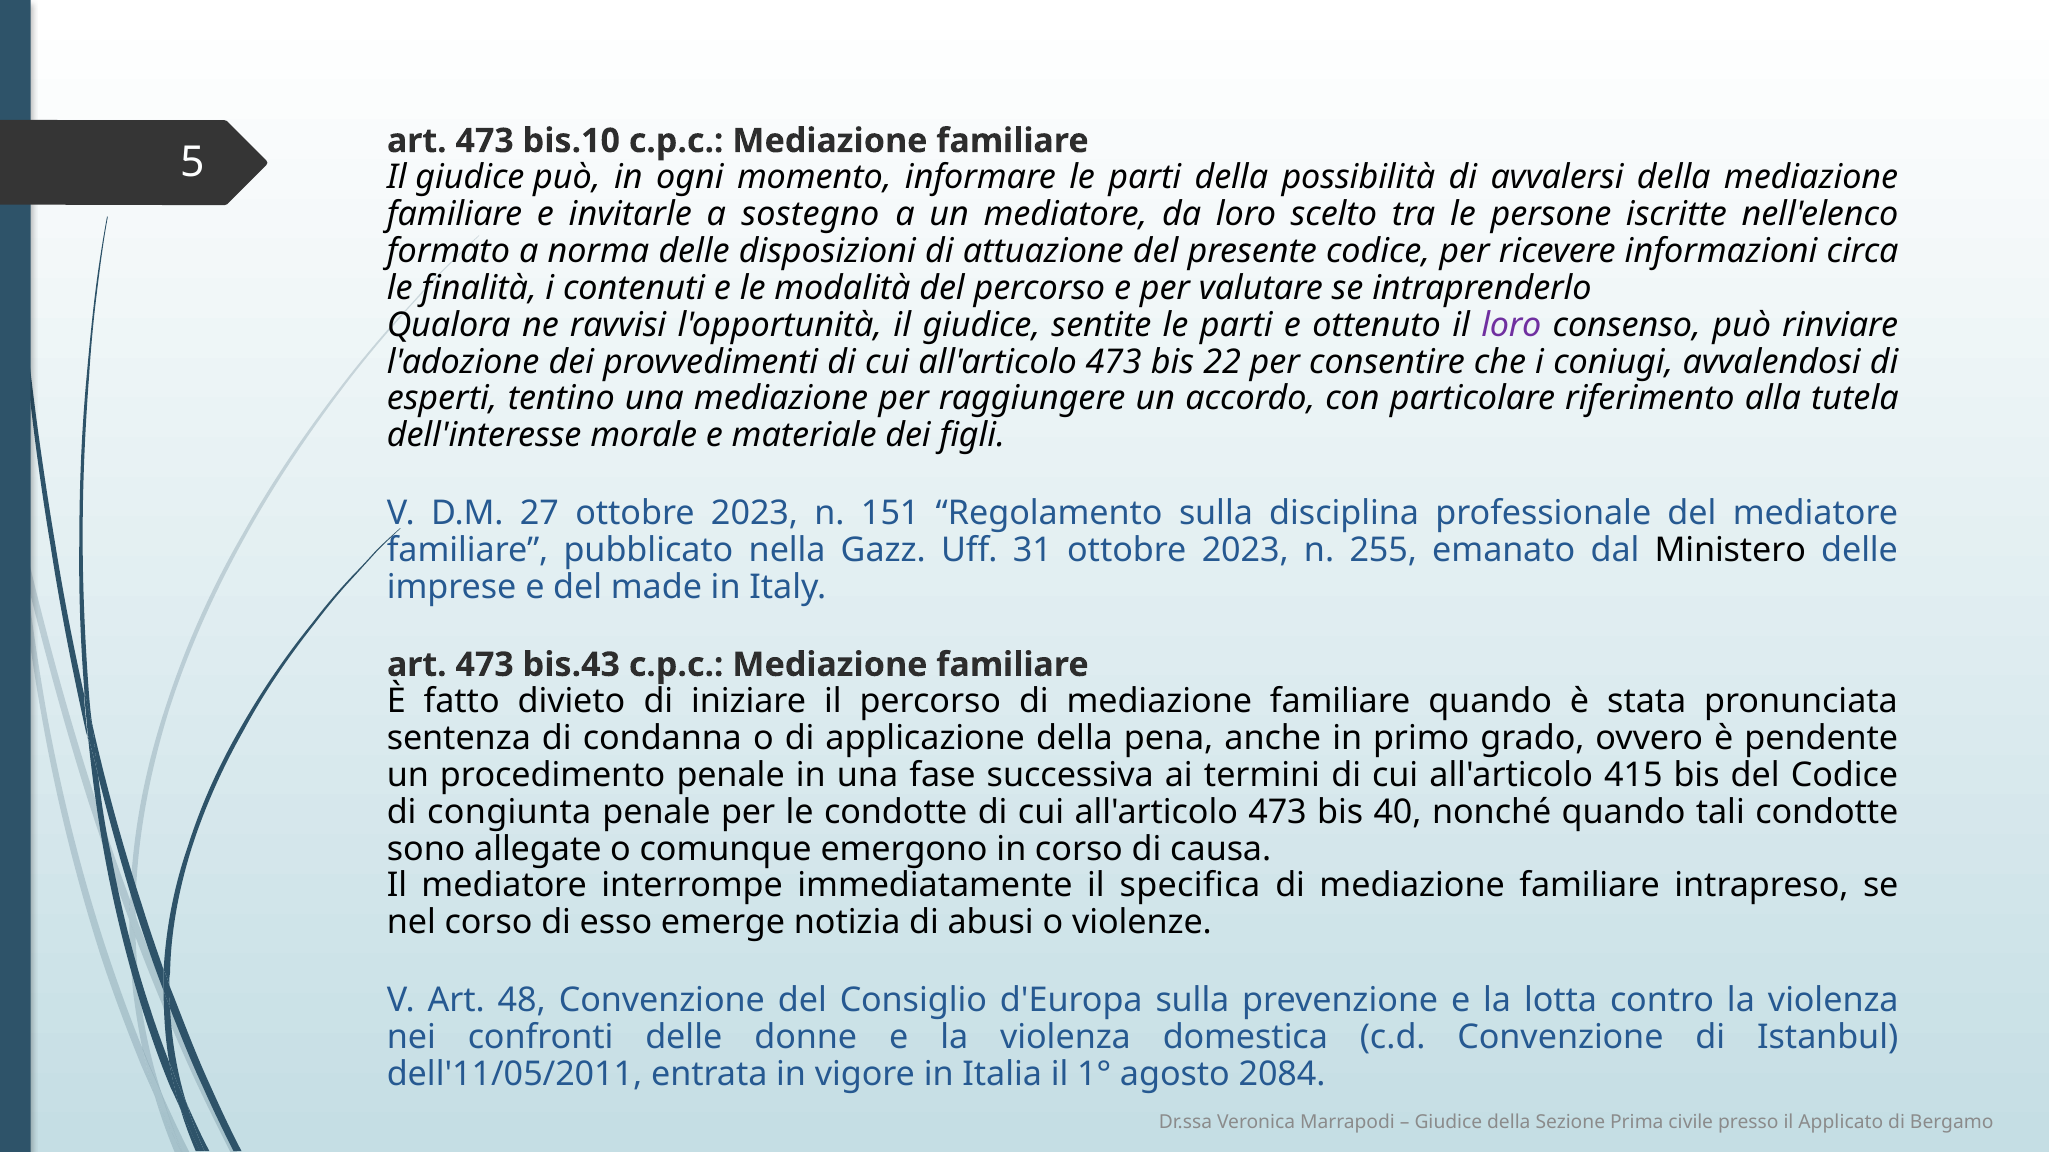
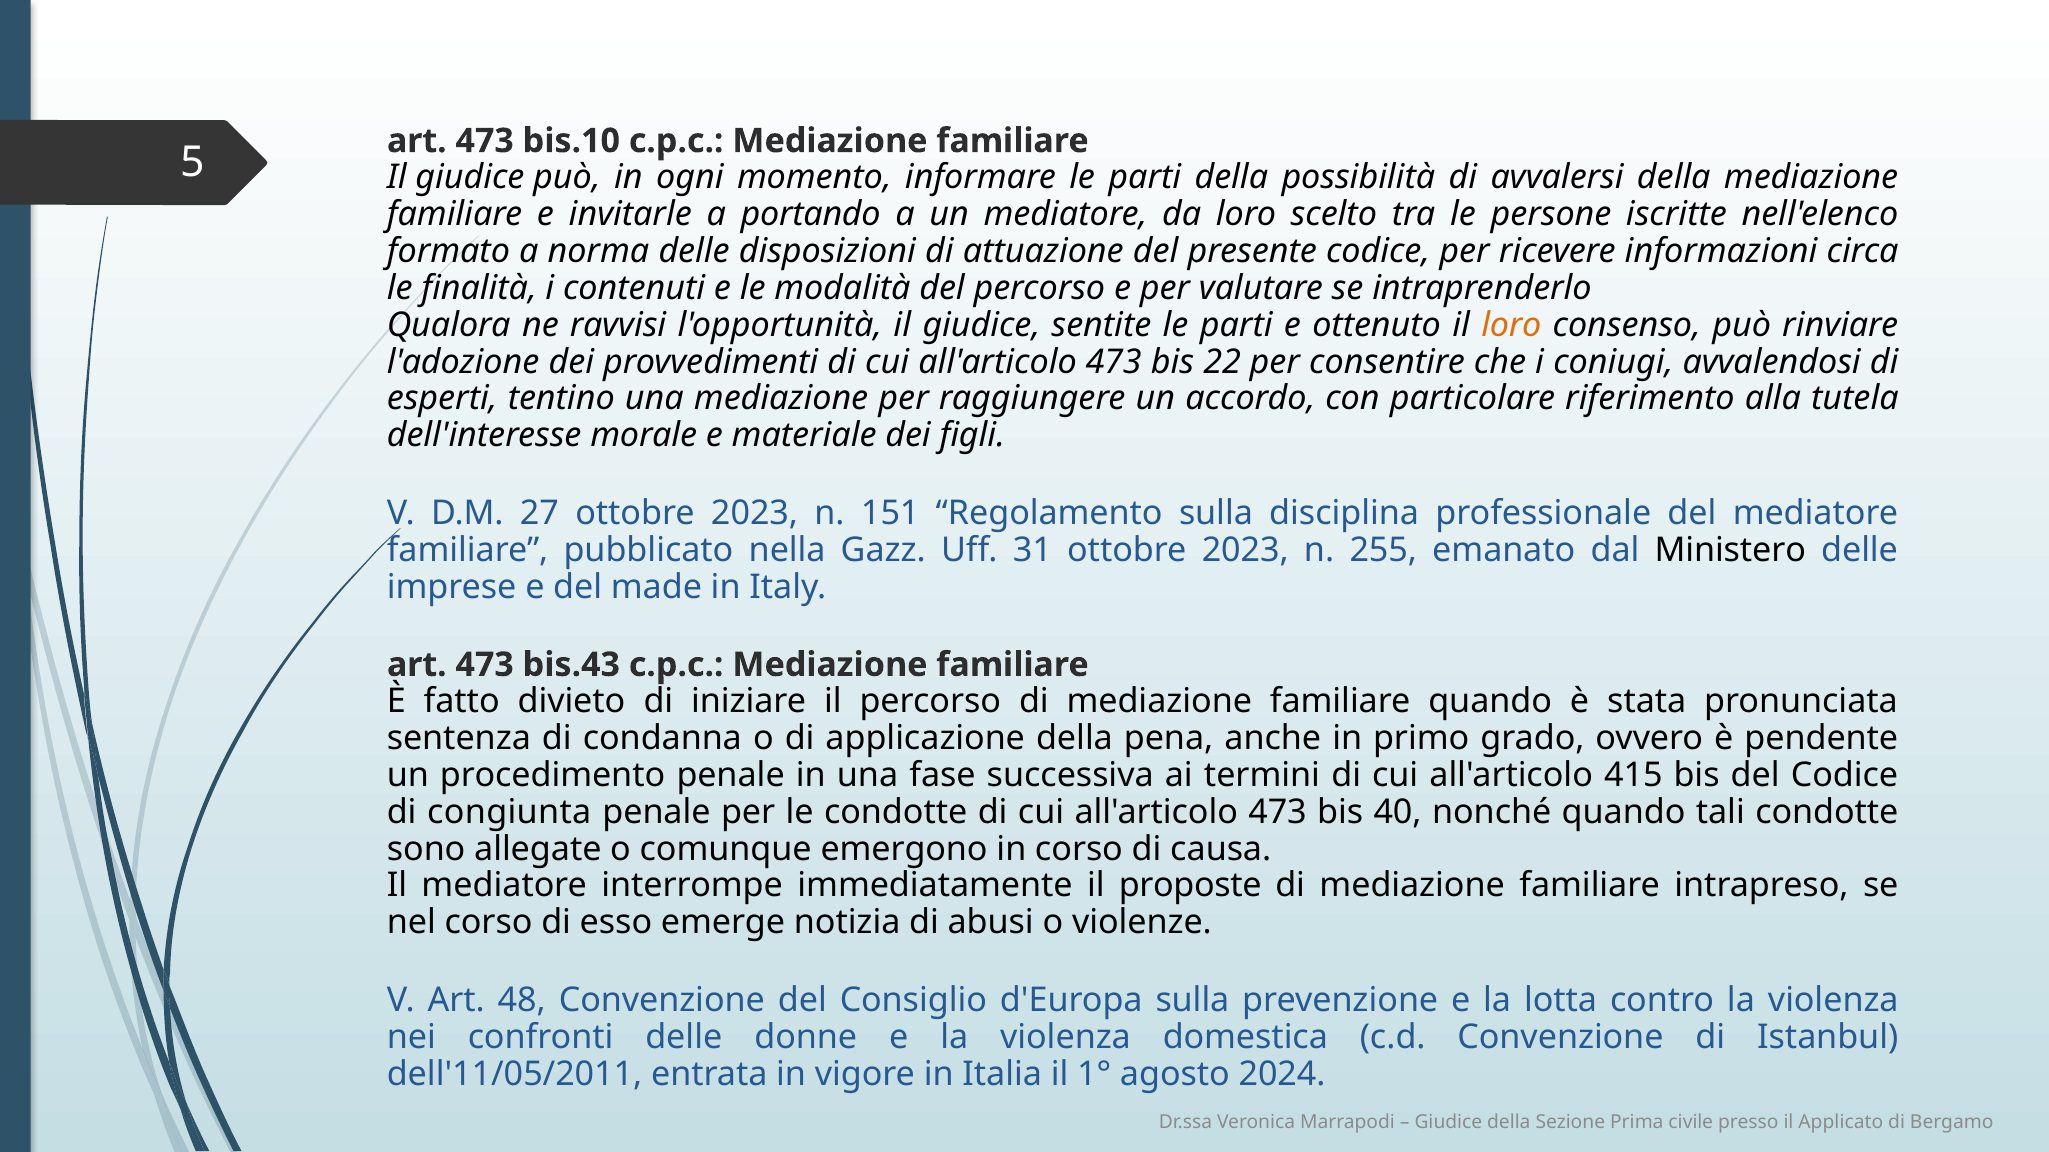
sostegno: sostegno -> portando (811, 215)
loro colour: purple -> orange (1511, 325)
specifica: specifica -> proposte (1190, 886)
2084: 2084 -> 2024 (1282, 1074)
